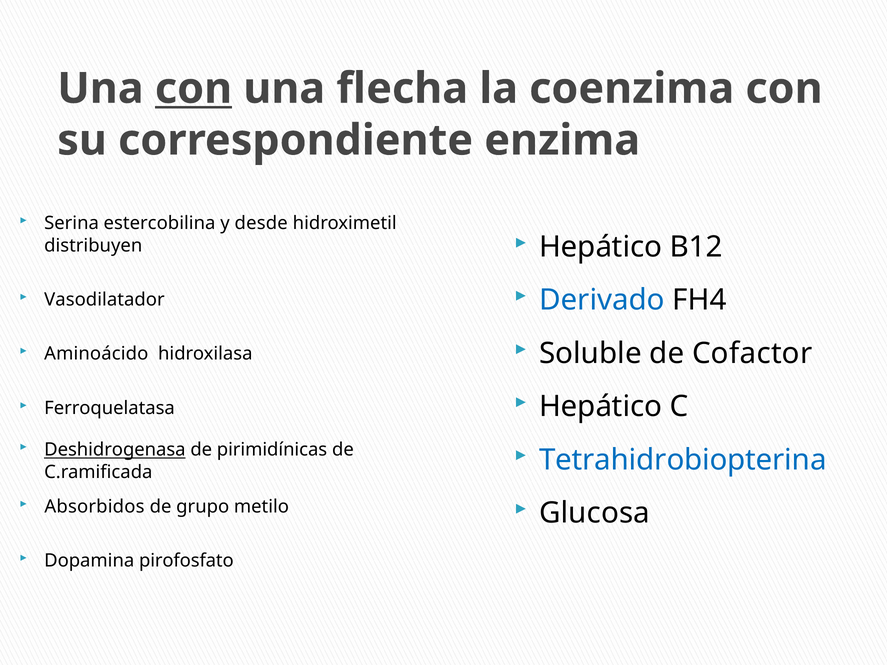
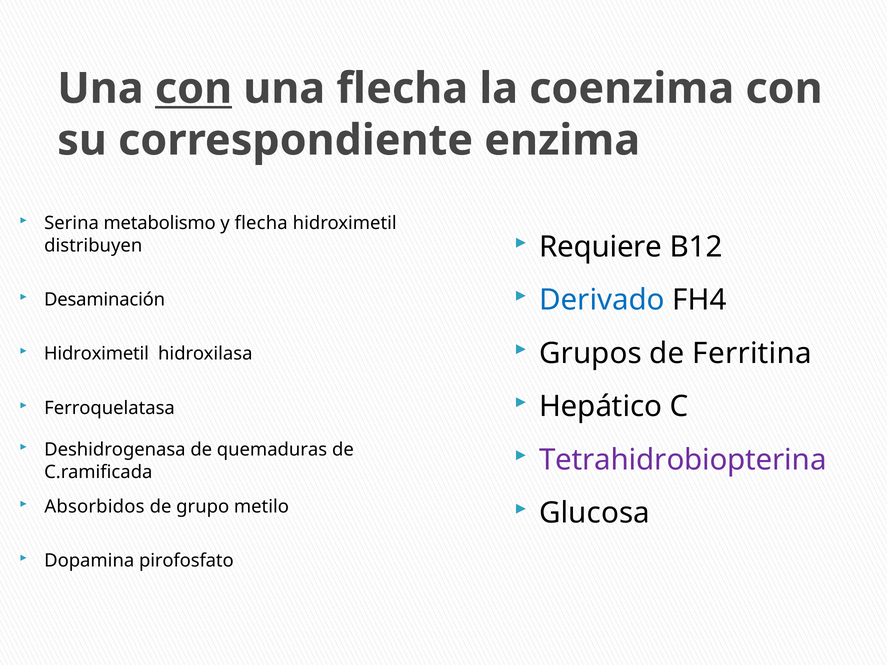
estercobilina: estercobilina -> metabolismo (160, 223)
y desde: desde -> flecha (261, 223)
Hepático: Hepático -> Requiere (601, 247)
Vasodilatador: Vasodilatador -> Desaminación (105, 300)
Soluble: Soluble -> Grupos (590, 354)
Cofactor: Cofactor -> Ferritina (752, 354)
Aminoácido: Aminoácido -> Hidroximetil (96, 354)
Deshidrogenasa underline: present -> none (115, 450)
pirimidínicas: pirimidínicas -> quemaduras (272, 450)
Tetrahidrobiopterina colour: blue -> purple (683, 460)
